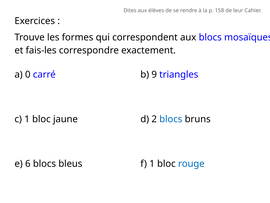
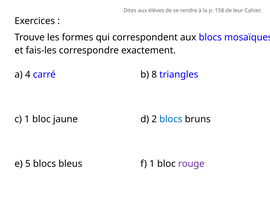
0: 0 -> 4 (28, 74)
9: 9 -> 8 (154, 74)
6: 6 -> 5 (28, 163)
rouge colour: blue -> purple (191, 163)
